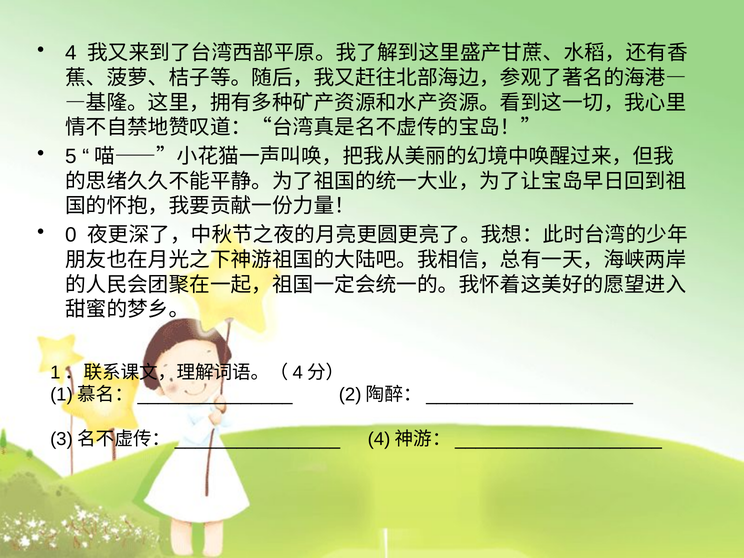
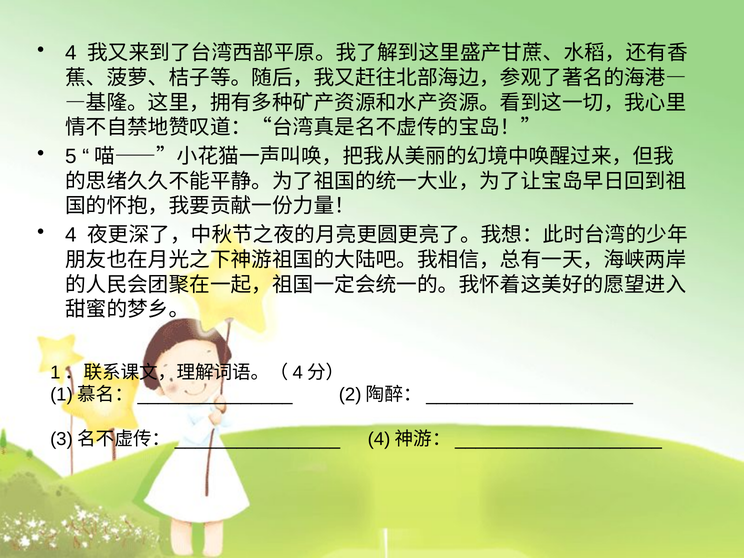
0: 0 -> 4 (71, 235)
